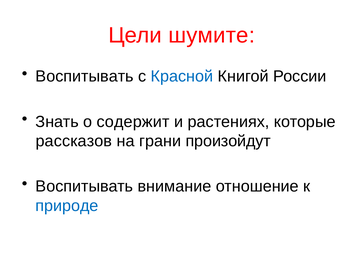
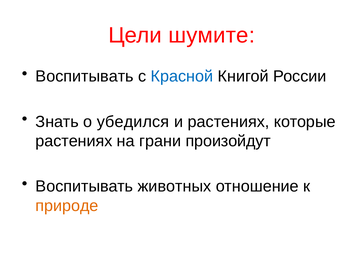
содержит: содержит -> убедился (133, 122)
рассказов: рассказов -> растениях (74, 141)
внимание: внимание -> животных (174, 186)
природе colour: blue -> orange (67, 206)
